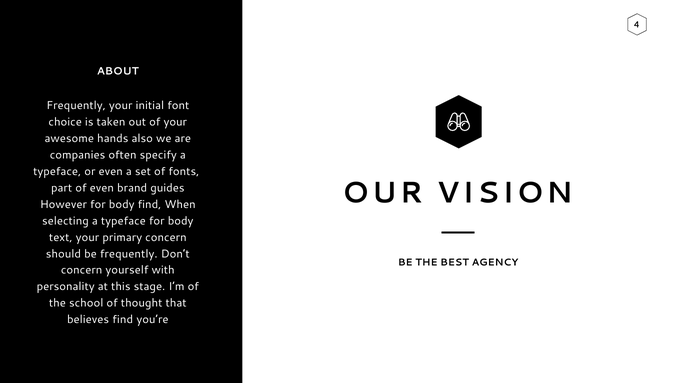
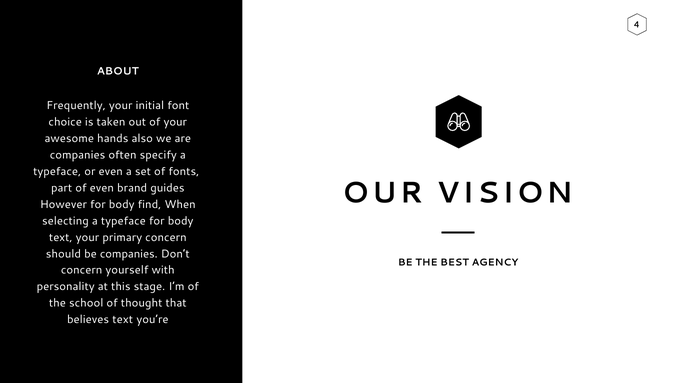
be frequently: frequently -> companies (129, 254)
believes find: find -> text (123, 320)
